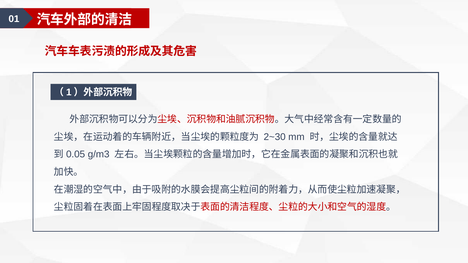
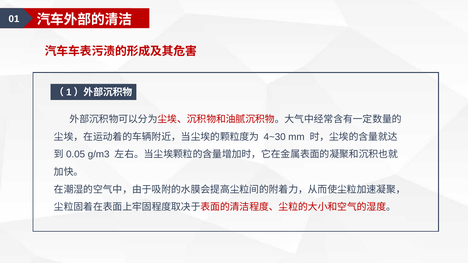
2~30: 2~30 -> 4~30 (275, 137)
